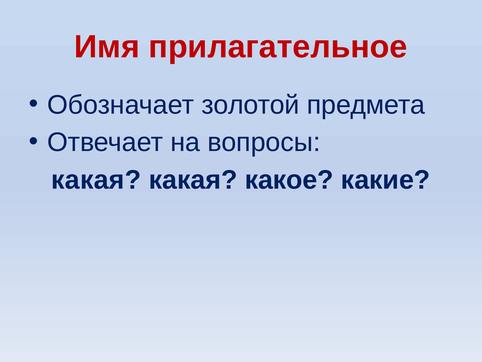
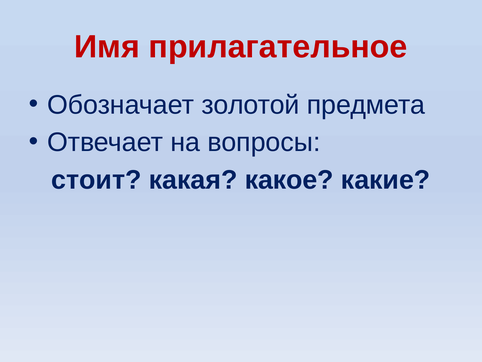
какая: какая -> стоит (96, 180)
